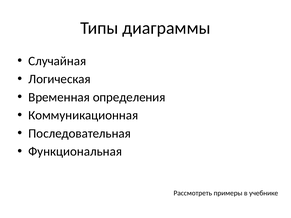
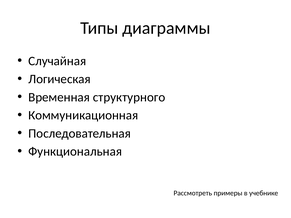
определения: определения -> структурного (129, 97)
